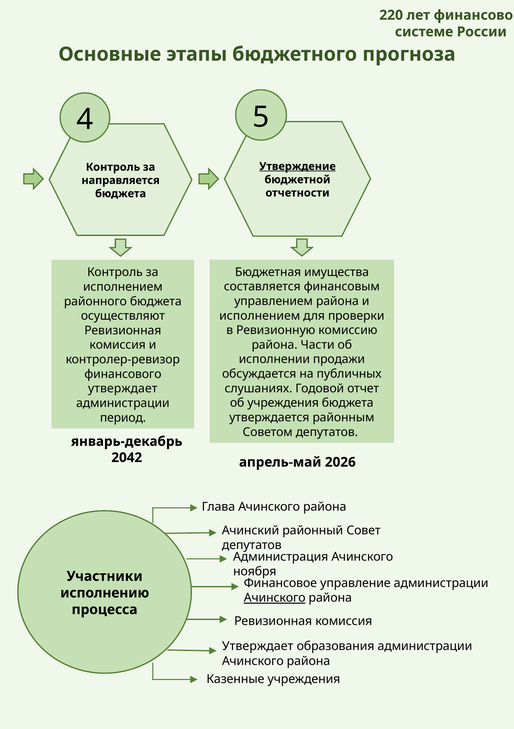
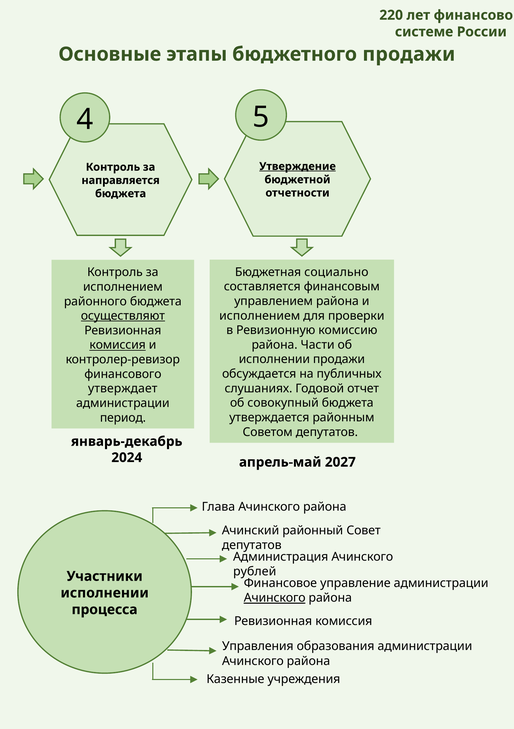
бюджетного прогноза: прогноза -> продажи (409, 54)
имущества: имущества -> социально (336, 272)
осуществляют underline: none -> present (123, 316)
комиссия underline: none -> present (118, 345)
об учреждения: учреждения -> совокупный (283, 403)
2042: 2042 -> 2024 (127, 458)
2026: 2026 -> 2027 (340, 462)
ноября: ноября -> рублей (255, 572)
исполнению: исполнению -> исполнении (105, 593)
Утверждает: Утверждает -> Управления (258, 647)
